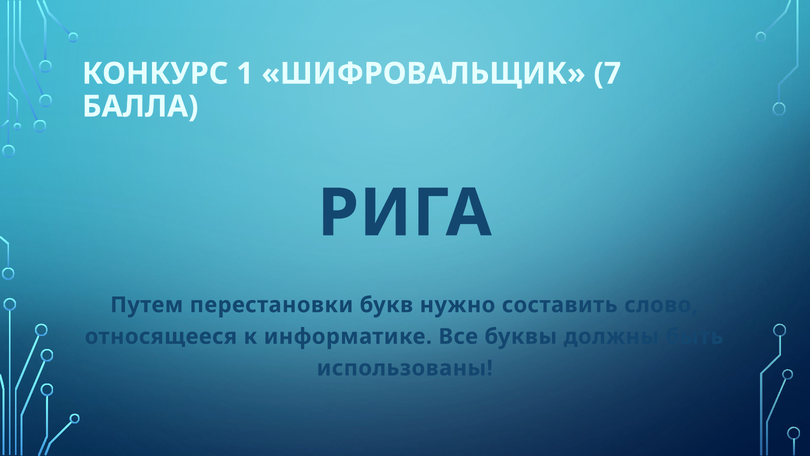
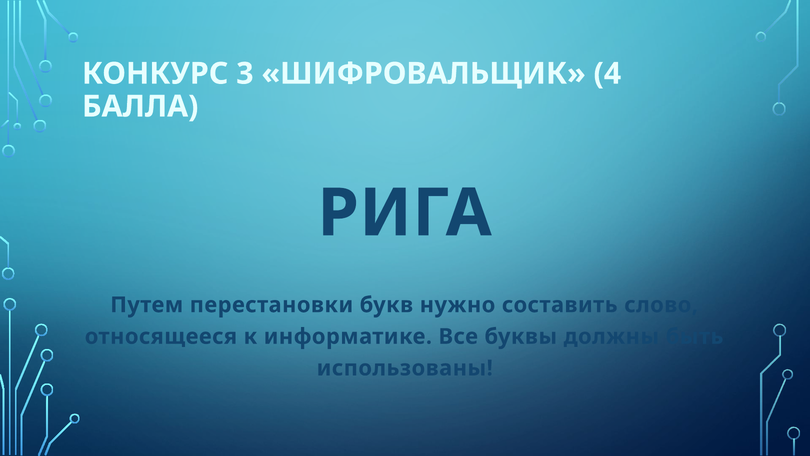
1: 1 -> 3 (245, 74)
7: 7 -> 4 (607, 74)
